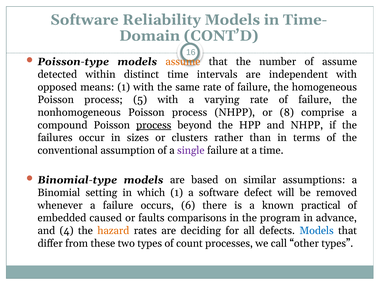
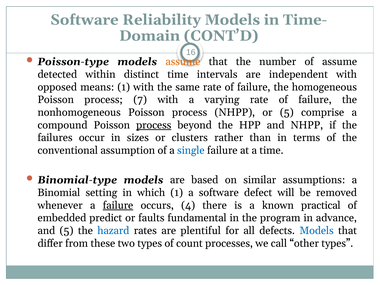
5: 5 -> 7 (140, 100)
or 8: 8 -> 5 (287, 112)
single colour: purple -> blue (191, 150)
failure underline: none -> present (118, 205)
6: 6 -> 4 (188, 205)
caused: caused -> predict (106, 218)
comparisons: comparisons -> fundamental (197, 218)
and 4: 4 -> 5 (67, 231)
hazard colour: orange -> blue (113, 231)
deciding: deciding -> plentiful (201, 231)
